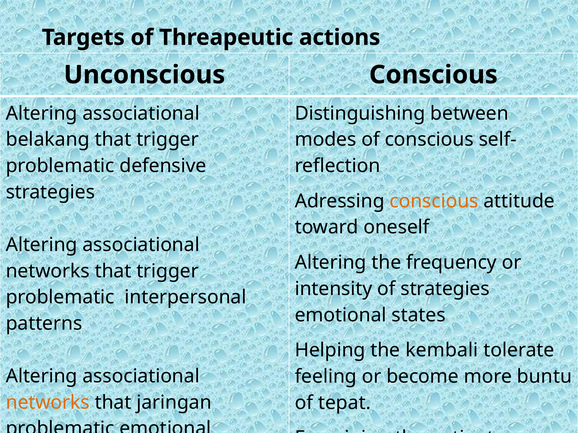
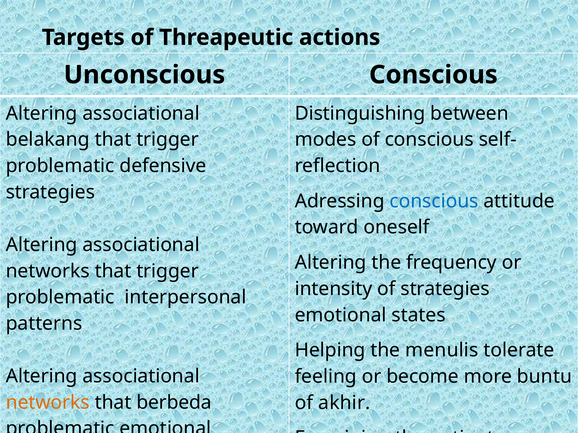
conscious colour: orange -> blue (434, 201)
kembali: kembali -> menulis (442, 351)
jaringan: jaringan -> berbeda (174, 403)
tepat: tepat -> akhir (344, 403)
